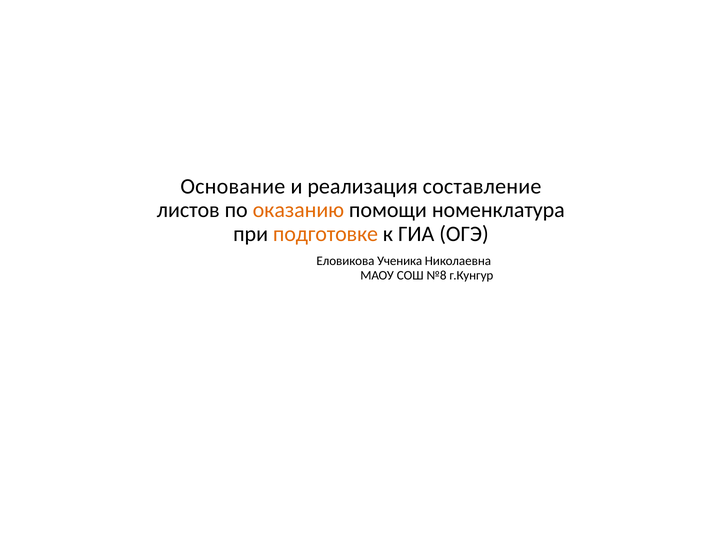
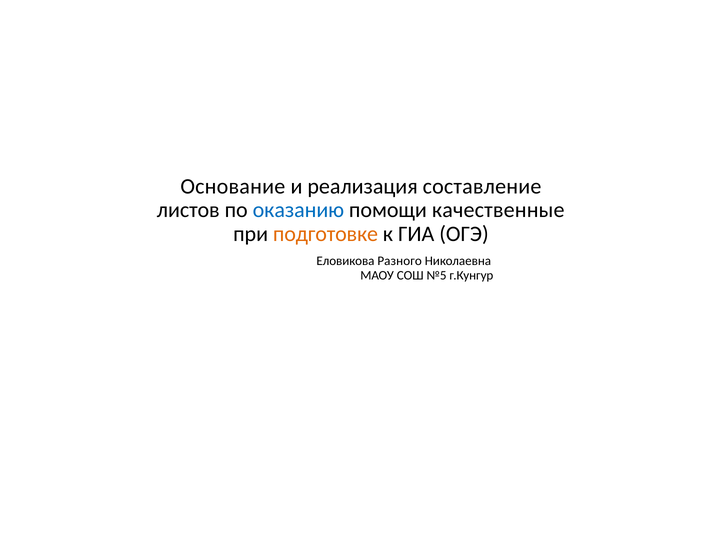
оказанию colour: orange -> blue (298, 210)
номенклатура: номенклатура -> качественные (498, 210)
Ученика: Ученика -> Разного (400, 261)
№8: №8 -> №5 (437, 276)
